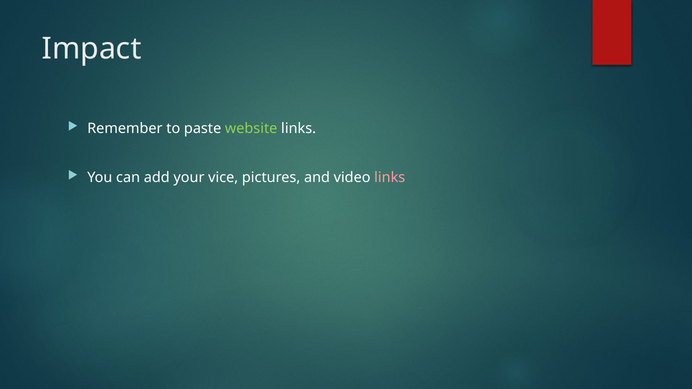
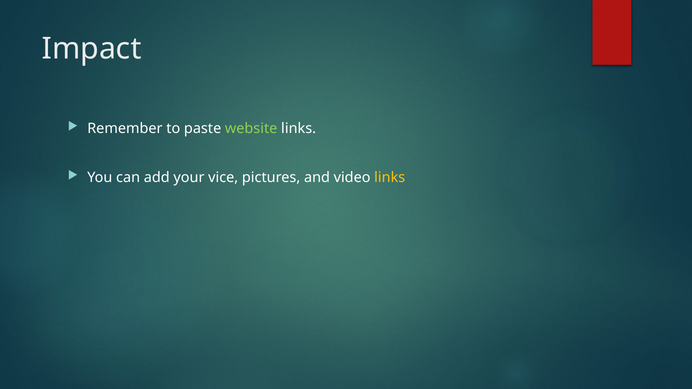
links colour: pink -> yellow (390, 178)
